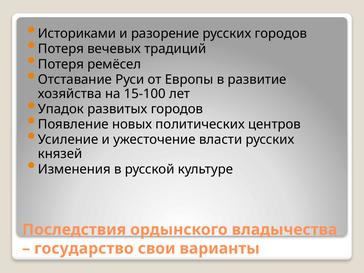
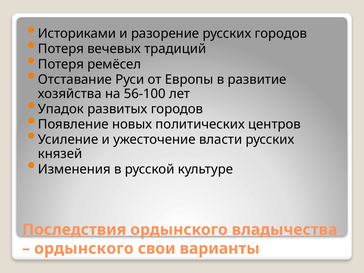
15-100: 15-100 -> 56-100 (145, 94)
государство: государство -> ордынского (84, 249)
